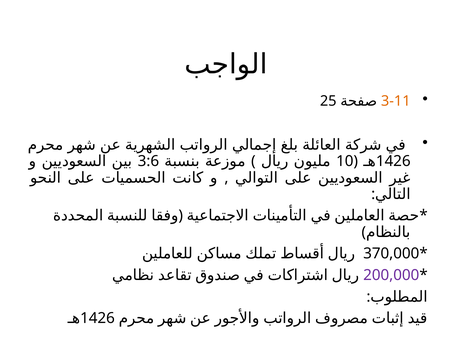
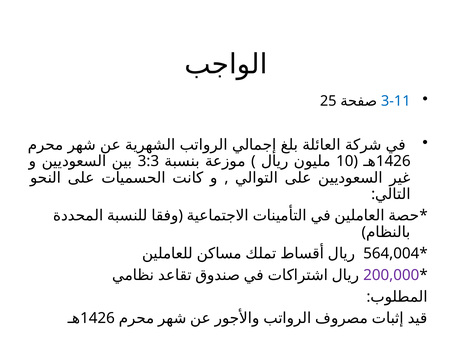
3-11 colour: orange -> blue (396, 101)
3:6: 3:6 -> 3:3 (148, 161)
370,000: 370,000 -> 564,004 (391, 253)
